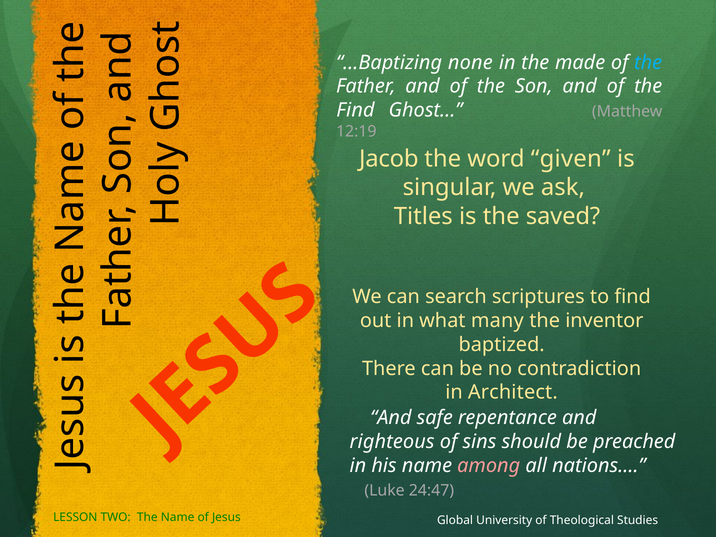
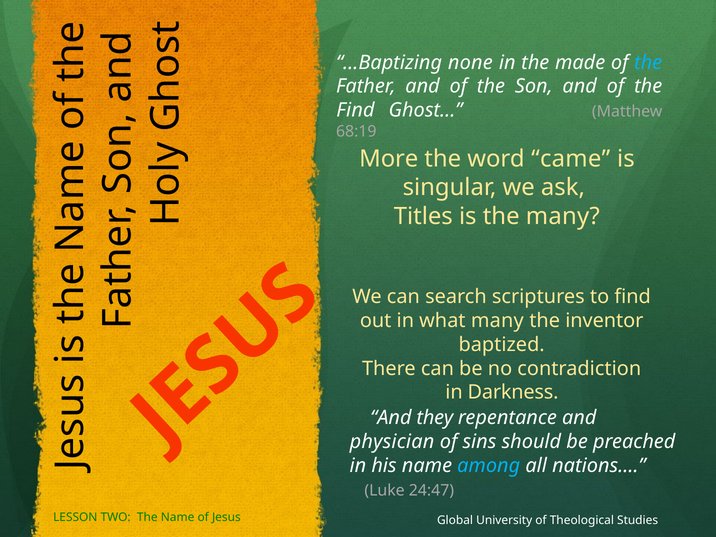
12:19: 12:19 -> 68:19 (356, 131)
Jacob: Jacob -> More (389, 159)
given: given -> came (571, 159)
the saved: saved -> many (563, 216)
Architect: Architect -> Darkness (513, 392)
safe: safe -> they (435, 418)
righteous: righteous -> physician (392, 442)
among colour: pink -> light blue (489, 466)
